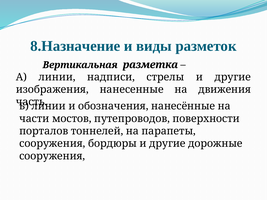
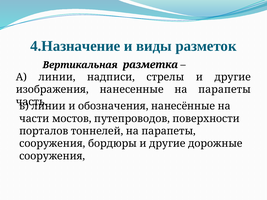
8.Назначение: 8.Назначение -> 4.Назначение (75, 46)
нанесенные на движения: движения -> парапеты (225, 90)
